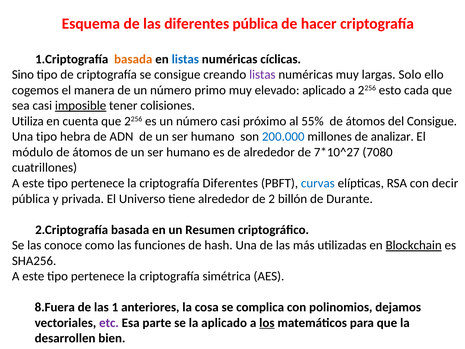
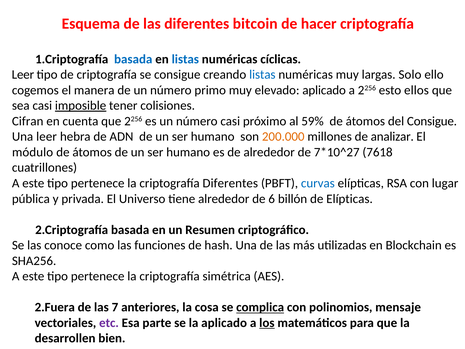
diferentes pública: pública -> bitcoin (255, 24)
basada colour: orange -> blue (133, 59)
Sino: Sino -> Leer (23, 75)
listas colour: purple -> blue (262, 75)
cada: cada -> ellos (417, 90)
Utiliza: Utiliza -> Cifran (28, 121)
55%: 55% -> 59% (313, 121)
Una tipo: tipo -> leer (47, 137)
200.000 colour: blue -> orange (283, 137)
7080: 7080 -> 7618 (378, 152)
decir: decir -> lugar (445, 183)
2: 2 -> 6 (272, 199)
de Durante: Durante -> Elípticas (350, 199)
Blockchain underline: present -> none (414, 245)
8.Fuera: 8.Fuera -> 2.Fuera (55, 307)
1: 1 -> 7 (115, 307)
complica underline: none -> present (260, 307)
dejamos: dejamos -> mensaje (398, 307)
